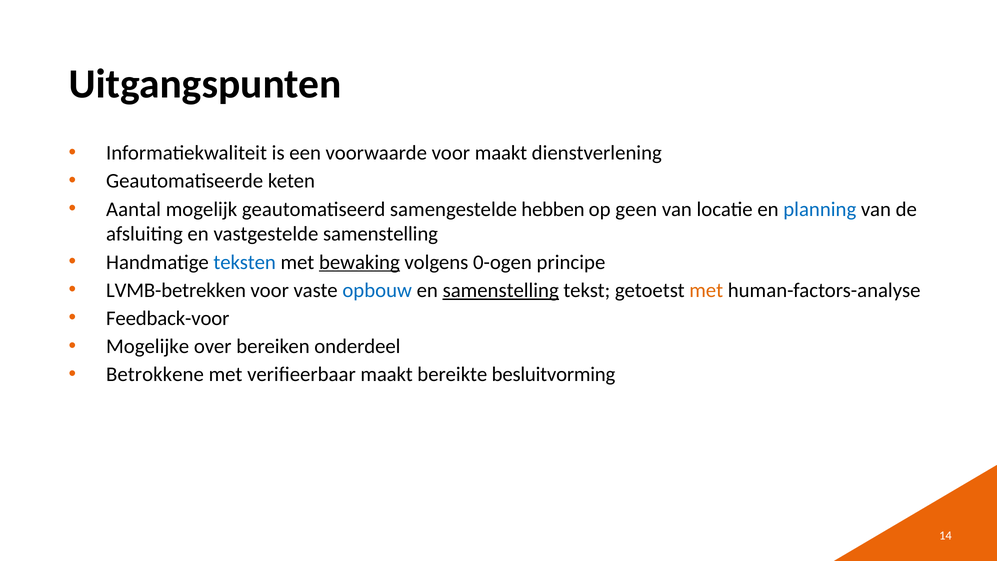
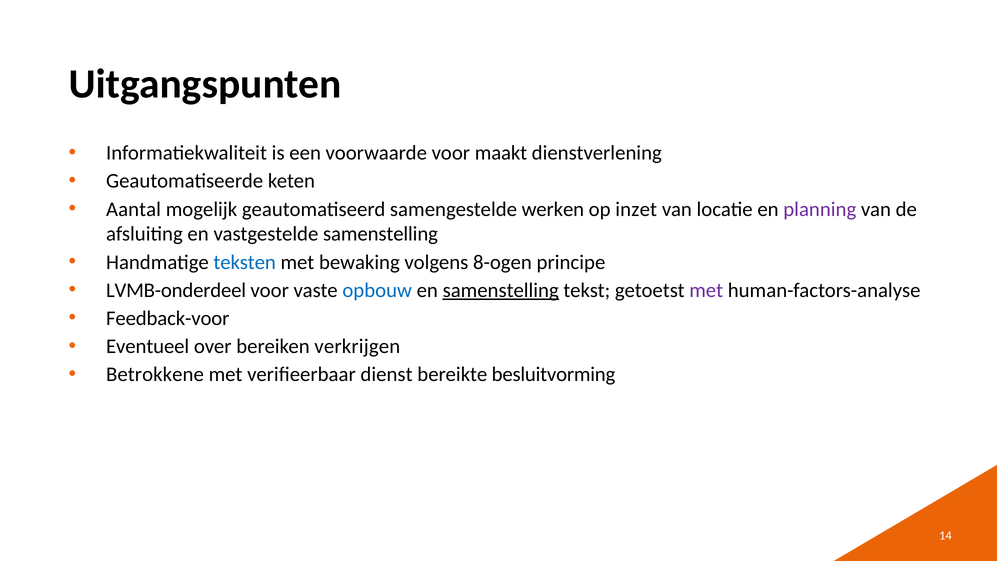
hebben: hebben -> werken (553, 209)
geen: geen -> inzet (636, 209)
planning colour: blue -> purple (820, 209)
bewaking underline: present -> none (359, 262)
0-ogen: 0-ogen -> 8-ogen (502, 262)
LVMB-betrekken: LVMB-betrekken -> LVMB-onderdeel (176, 290)
met colour: orange -> purple (706, 290)
Mogelijke: Mogelijke -> Eventueel (148, 346)
onderdeel: onderdeel -> verkrijgen (357, 346)
verifieerbaar maakt: maakt -> dienst (387, 374)
